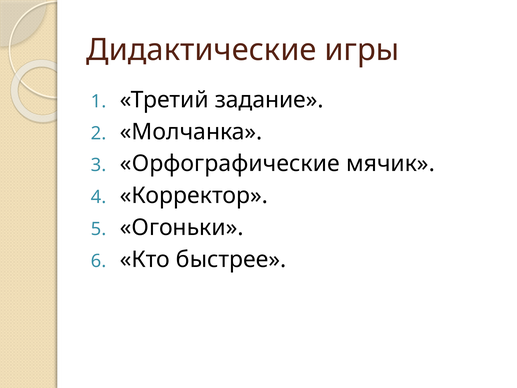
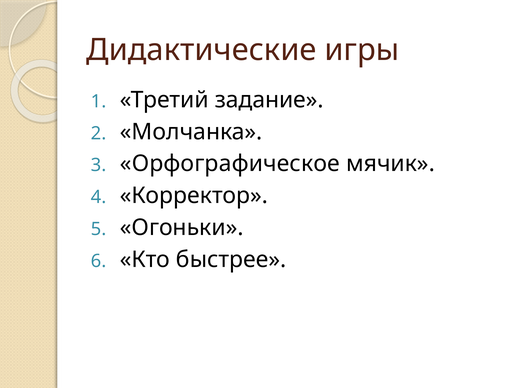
Орфографические: Орфографические -> Орфографическое (230, 164)
